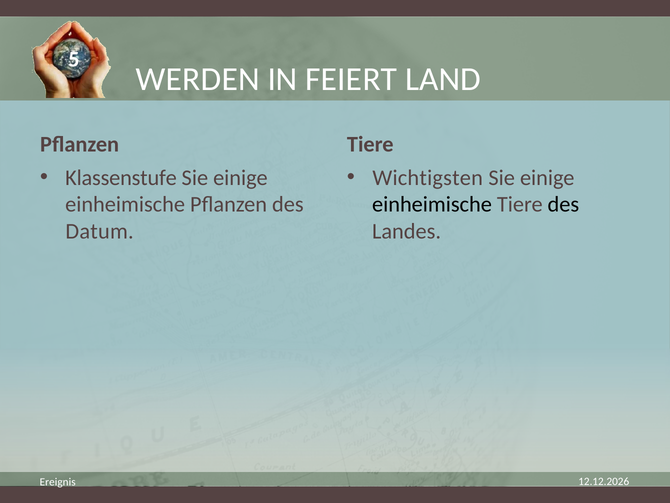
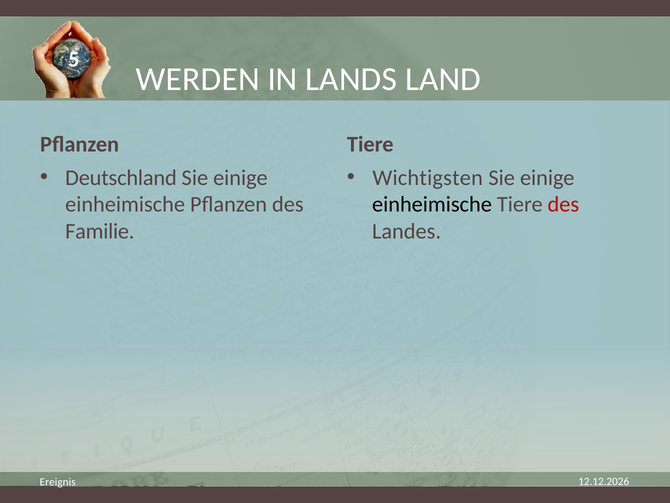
FEIERT: FEIERT -> LANDS (351, 79)
Klassenstufe: Klassenstufe -> Deutschland (121, 178)
des colour: black -> red (563, 204)
Datum: Datum -> Familie (100, 231)
